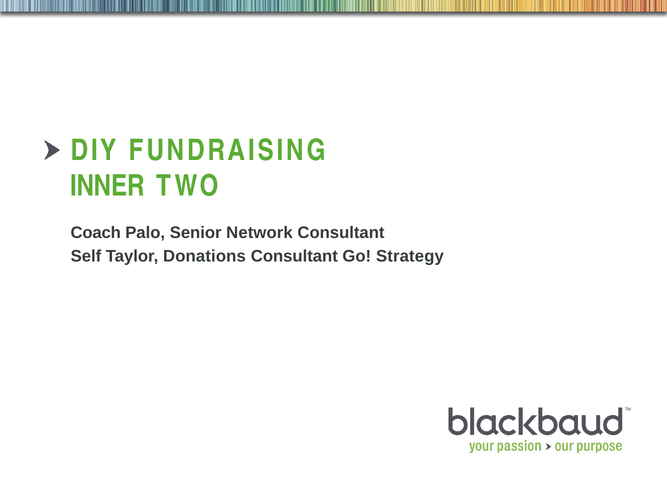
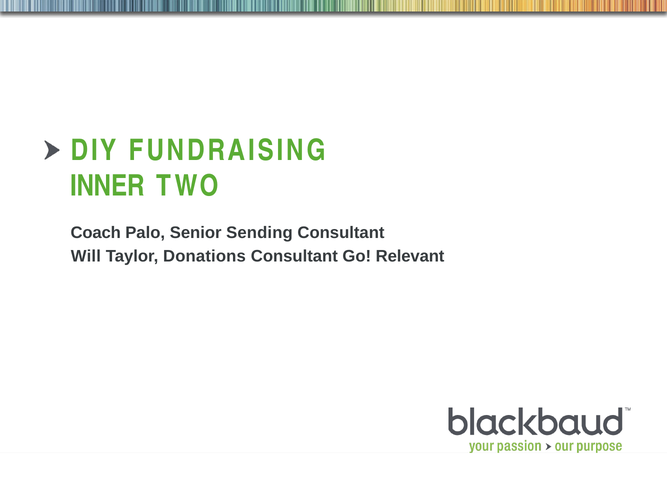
Network: Network -> Sending (259, 233)
Self: Self -> Will (86, 256)
Strategy: Strategy -> Relevant (410, 256)
